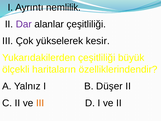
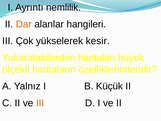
Dar colour: purple -> orange (24, 24)
alanlar çeşitliliği: çeşitliliği -> hangileri (86, 24)
Yukarıdakilerden çeşitliliği: çeşitliliği -> haritaları (97, 58)
Düşer: Düşer -> Küçük (109, 86)
